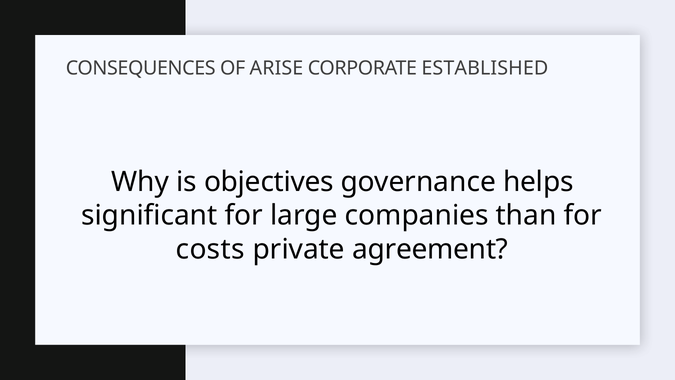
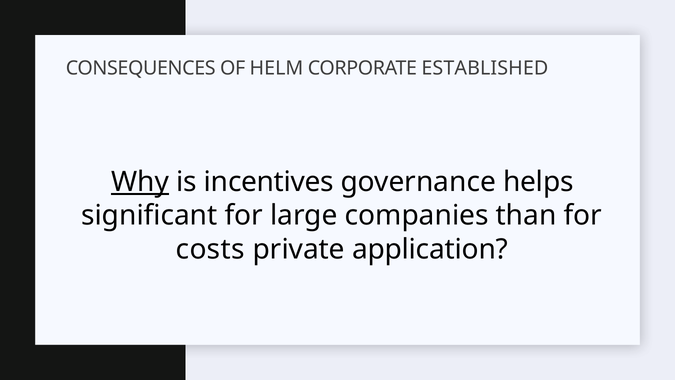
ARISE: ARISE -> HELM (276, 68)
Why underline: none -> present (140, 182)
objectives: objectives -> incentives (269, 182)
agreement: agreement -> application (430, 249)
